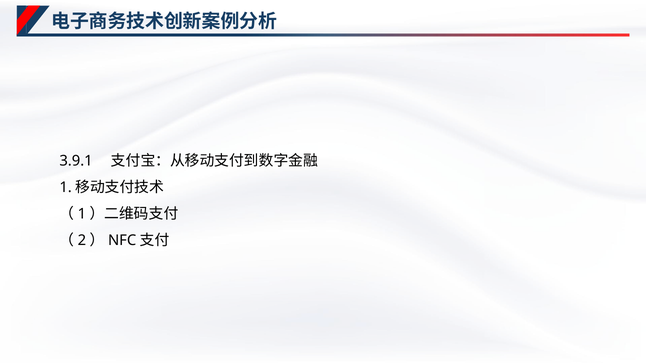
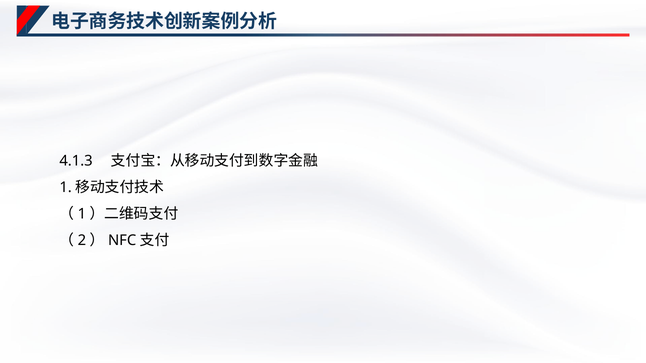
3.9.1: 3.9.1 -> 4.1.3 (76, 161)
